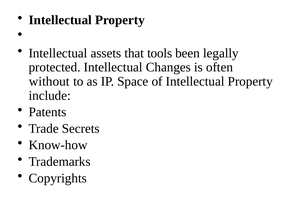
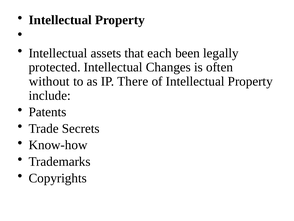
tools: tools -> each (160, 53)
Space: Space -> There (133, 81)
